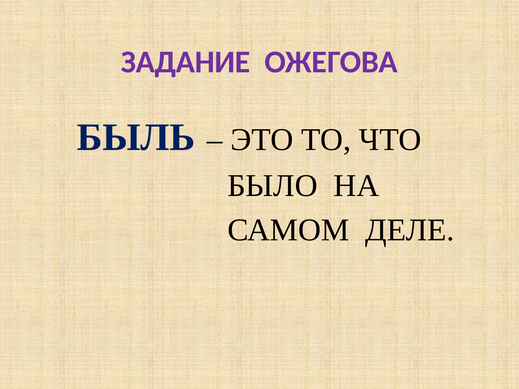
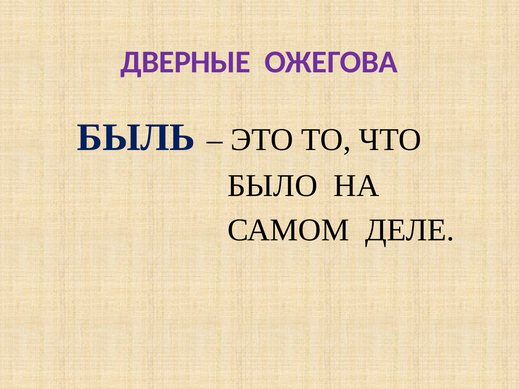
ЗАДАНИЕ: ЗАДАНИЕ -> ДВЕРНЫЕ (186, 62)
